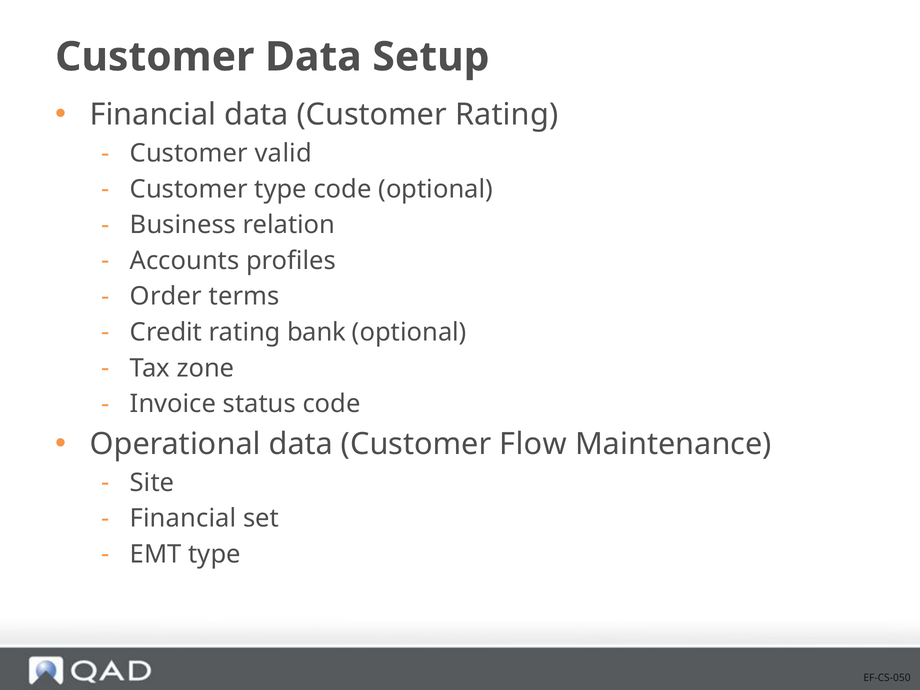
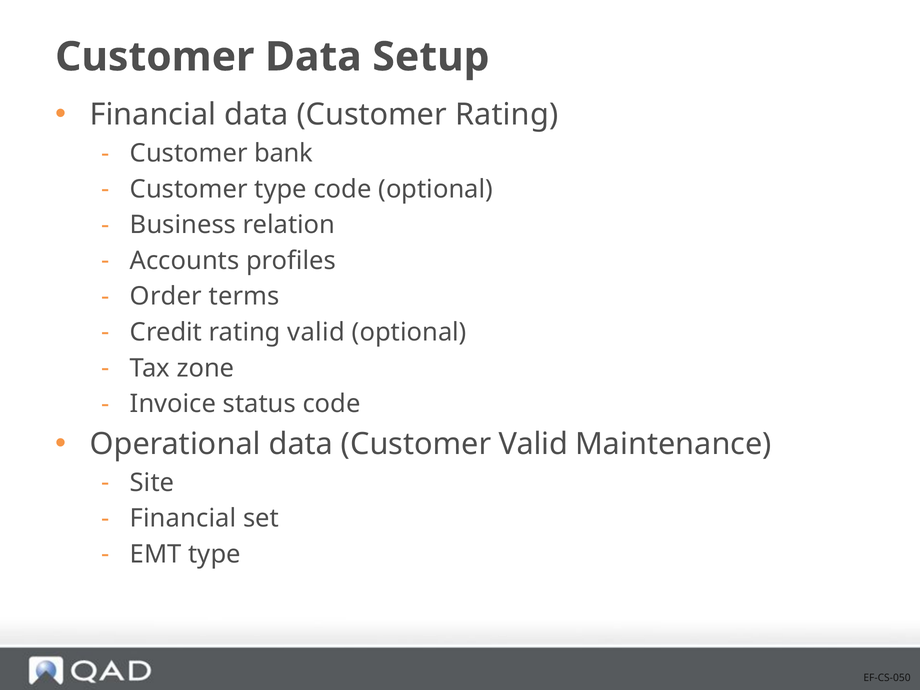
valid: valid -> bank (284, 153)
rating bank: bank -> valid (316, 332)
Customer Flow: Flow -> Valid (533, 444)
